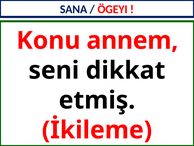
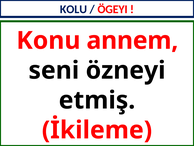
SANA: SANA -> KOLU (74, 9)
dikkat: dikkat -> özneyi (126, 70)
